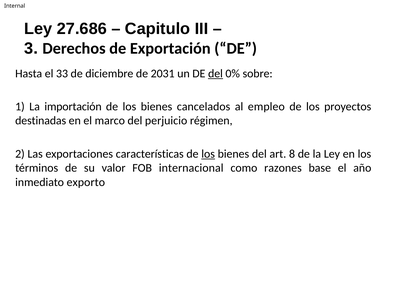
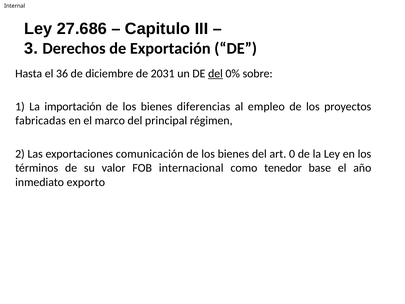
33: 33 -> 36 (62, 73)
cancelados: cancelados -> diferencias (204, 106)
destinadas: destinadas -> fabricadas (41, 121)
perjuicio: perjuicio -> principal (166, 121)
características: características -> comunicación (150, 154)
los underline: present -> none (208, 154)
8: 8 -> 0 (292, 154)
razones: razones -> tenedor (283, 168)
